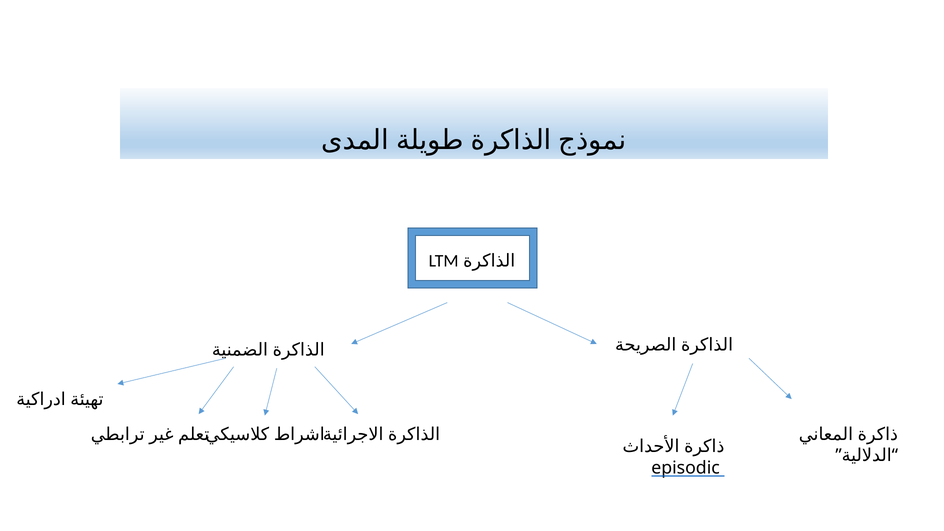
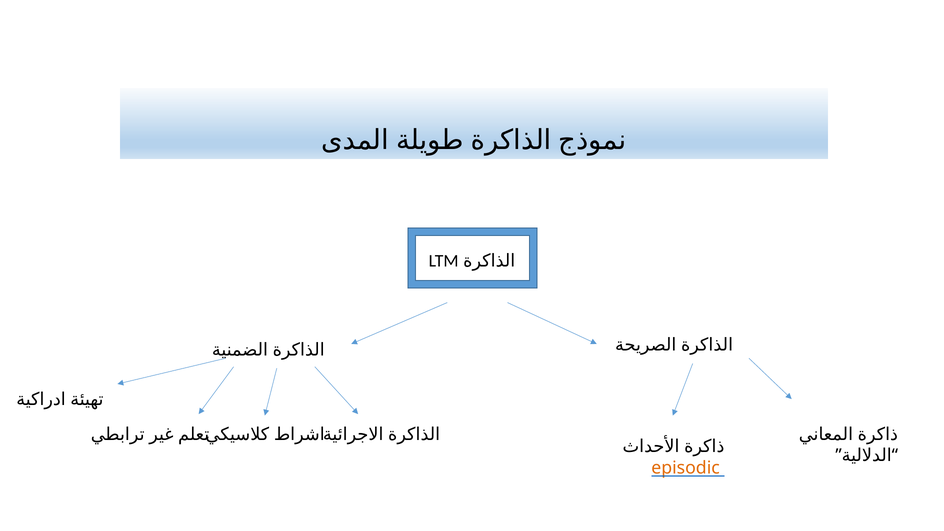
episodic colour: black -> orange (686, 468)
